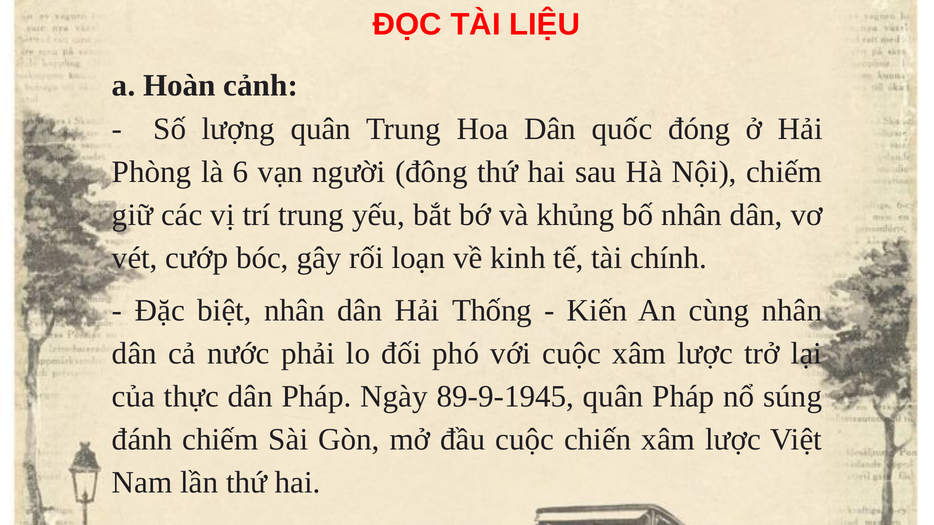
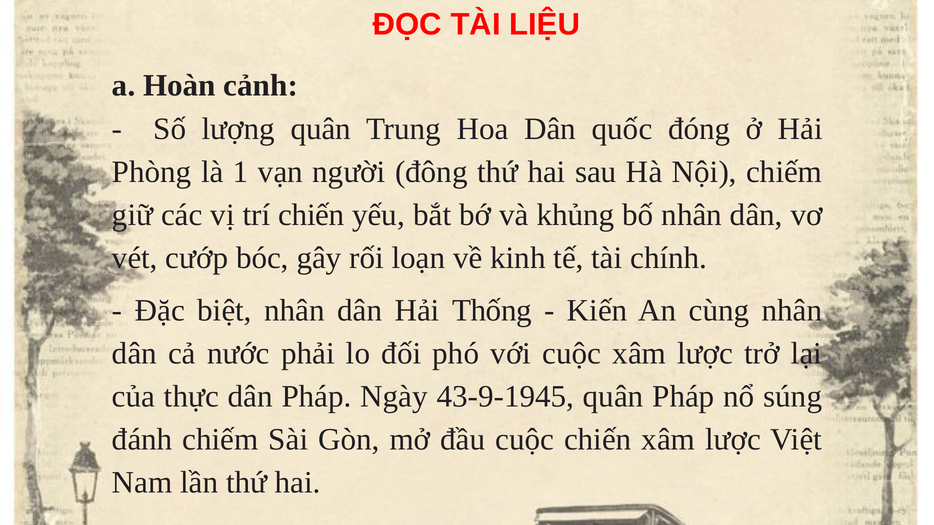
6: 6 -> 1 (241, 172)
trí trung: trung -> chiến (311, 215)
89-9-1945: 89-9-1945 -> 43-9-1945 (505, 397)
